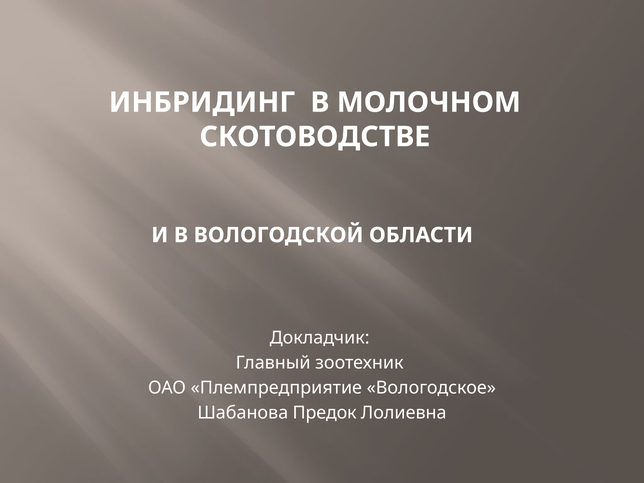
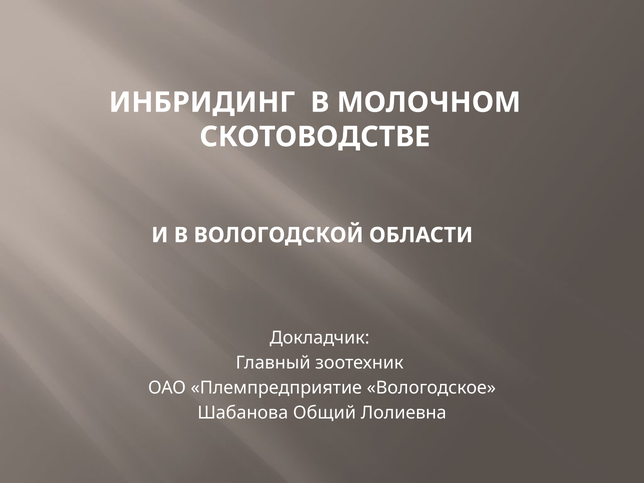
Предок: Предок -> Общий (324, 413)
